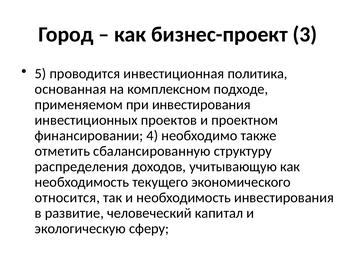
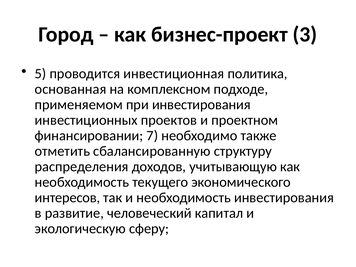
4: 4 -> 7 (152, 136)
относится: относится -> интересов (67, 198)
